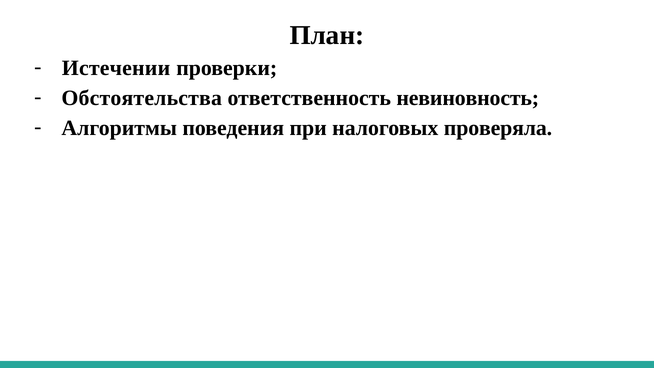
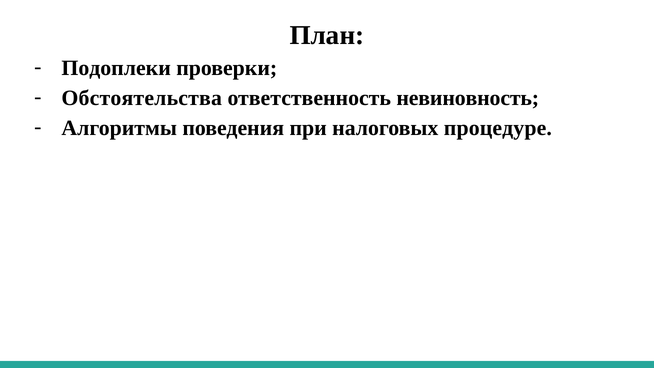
Истечении: Истечении -> Подоплеки (116, 68)
проверяла: проверяла -> процедуре (498, 128)
